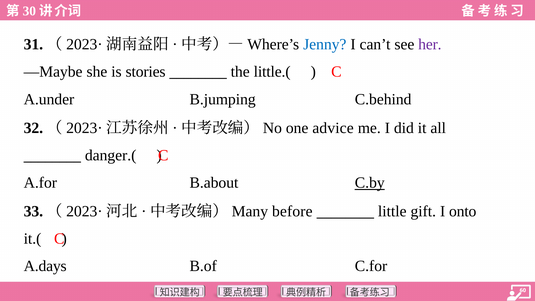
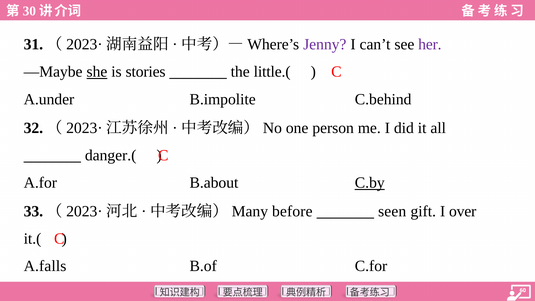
Jenny colour: blue -> purple (325, 44)
she underline: none -> present (97, 72)
B.jumping: B.jumping -> B.impolite (223, 99)
advice: advice -> person (333, 128)
little: little -> seen (392, 211)
onto: onto -> over (463, 211)
A.days: A.days -> A.falls (45, 266)
